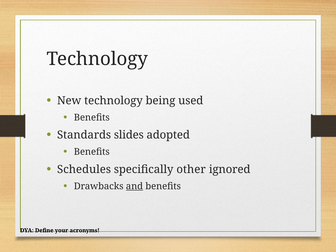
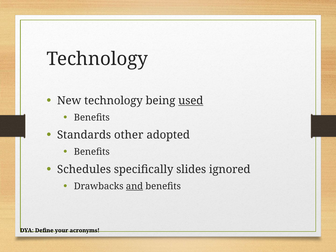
used underline: none -> present (191, 101)
slides: slides -> other (129, 135)
other: other -> slides (191, 169)
